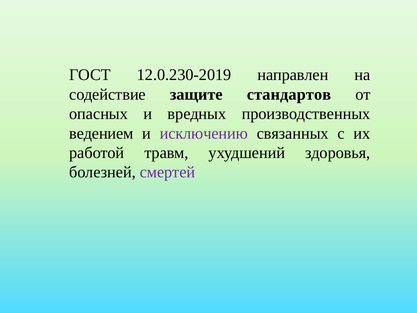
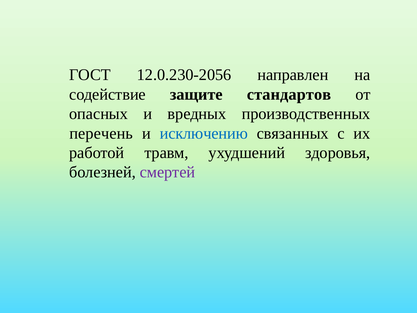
12.0.230-2019: 12.0.230-2019 -> 12.0.230-2056 (184, 75)
ведением: ведением -> перечень (101, 133)
исключению colour: purple -> blue (204, 133)
